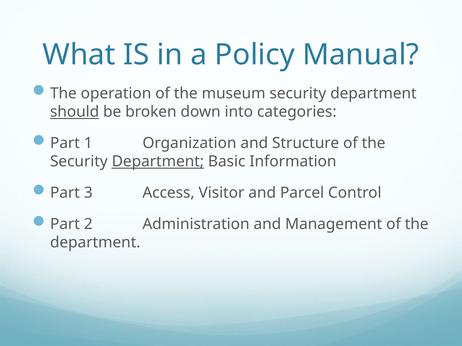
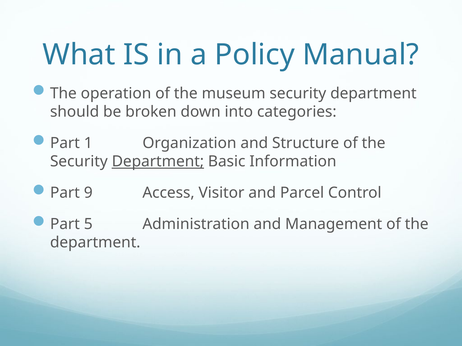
should underline: present -> none (75, 112)
3: 3 -> 9 (88, 193)
2: 2 -> 5 (88, 224)
